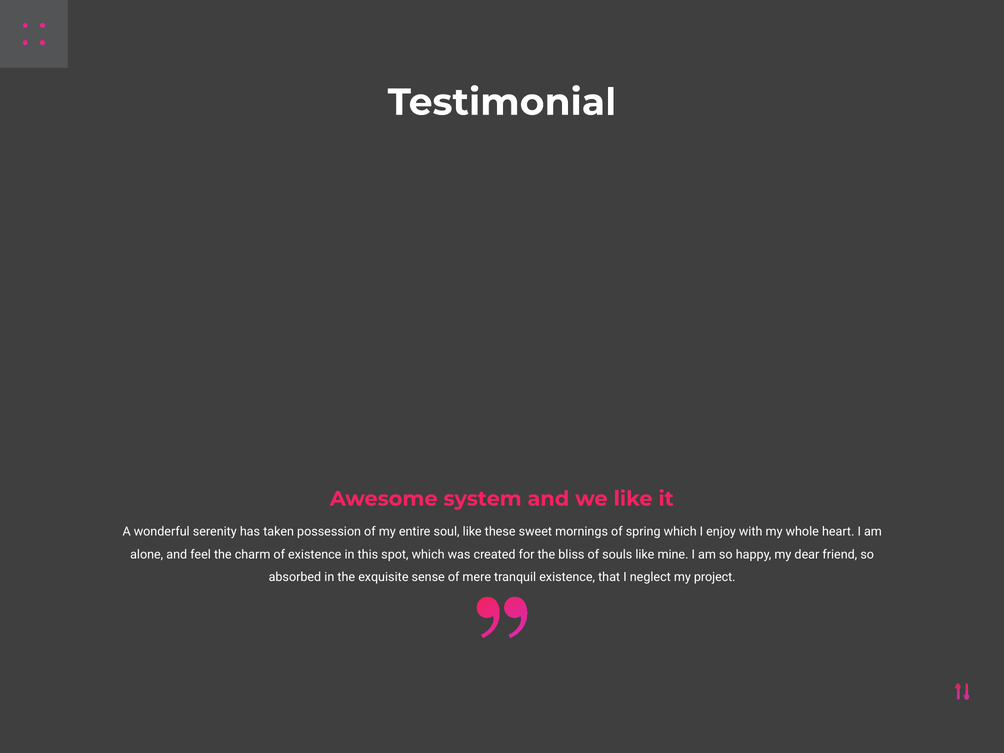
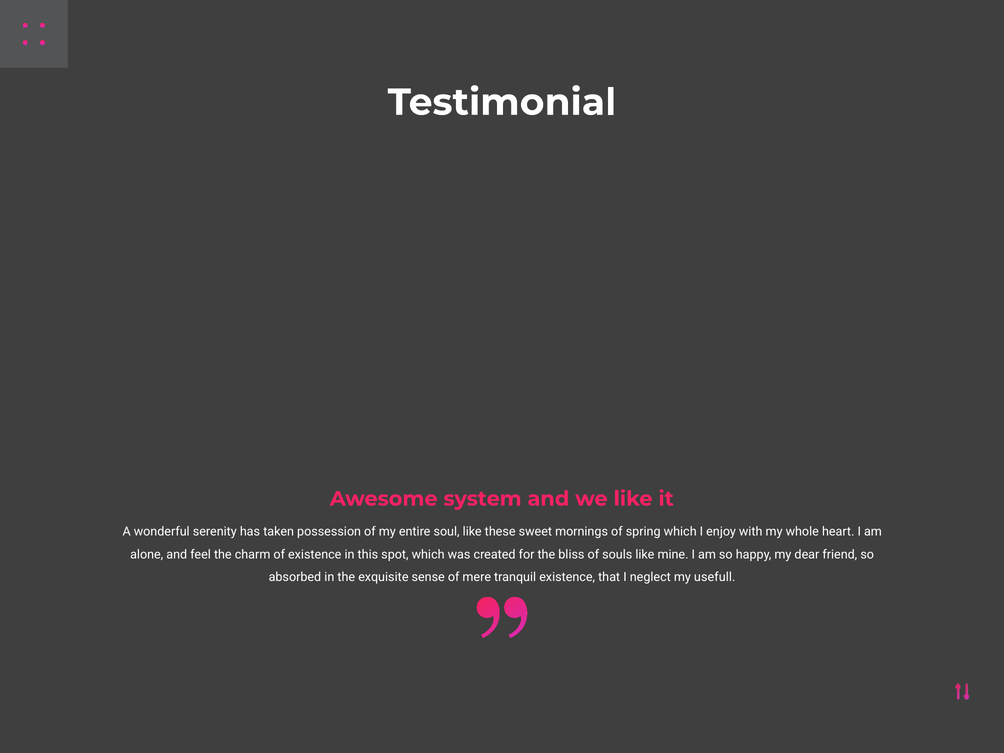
project: project -> usefull (715, 577)
